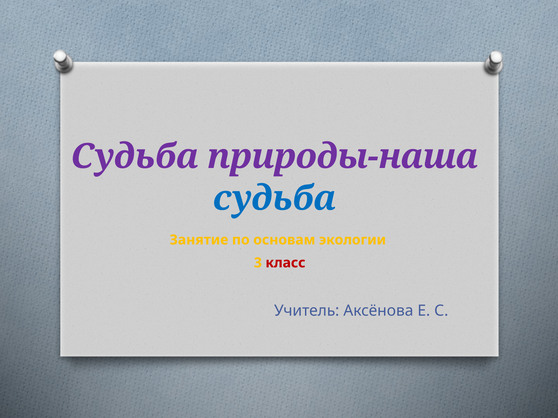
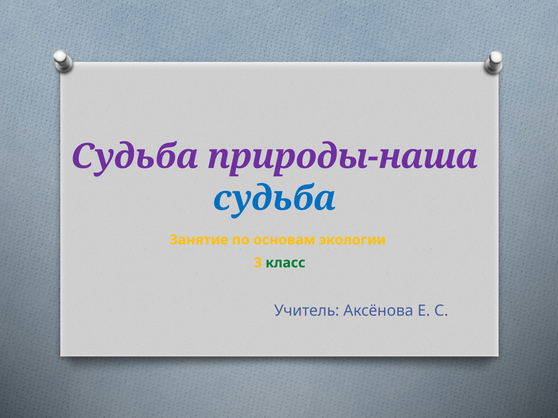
класс colour: red -> green (285, 263)
